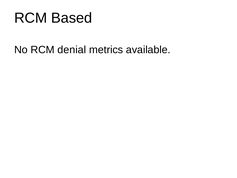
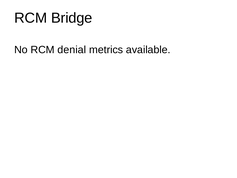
Based: Based -> Bridge (72, 18)
